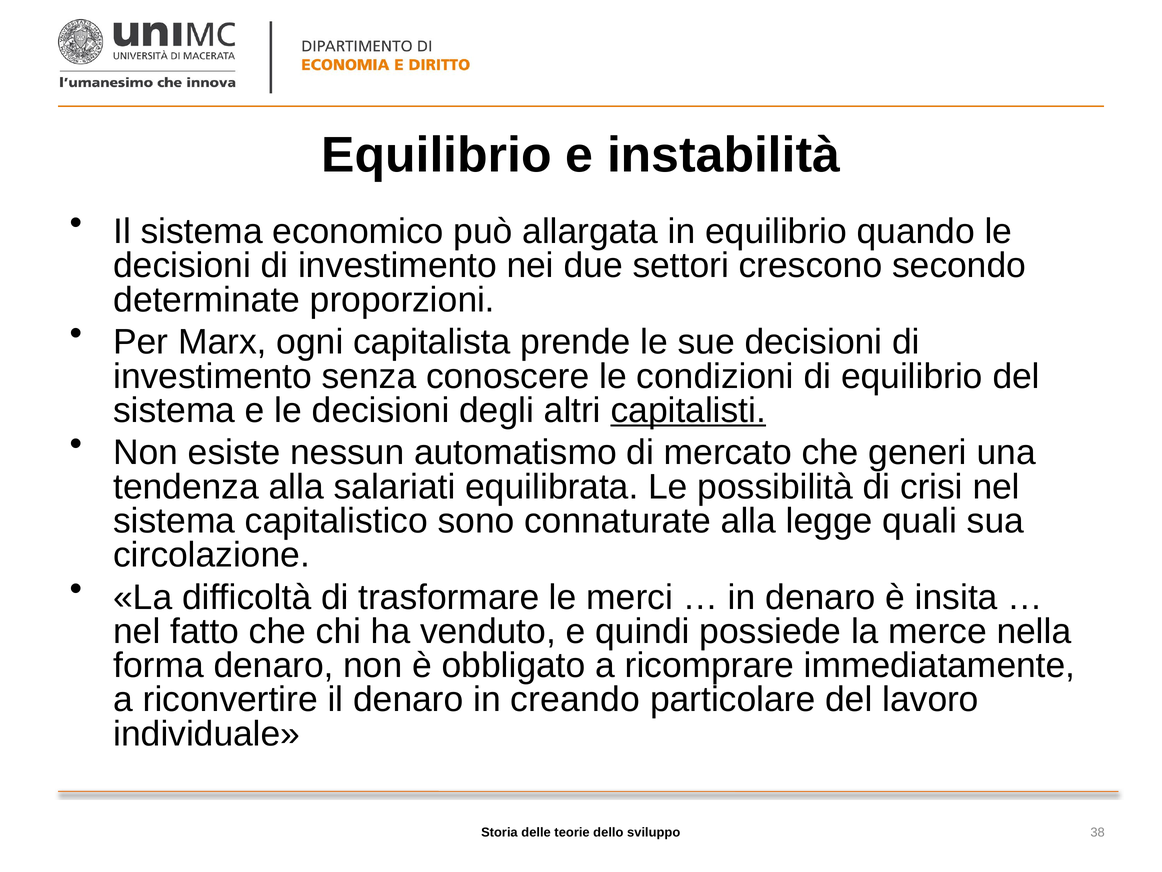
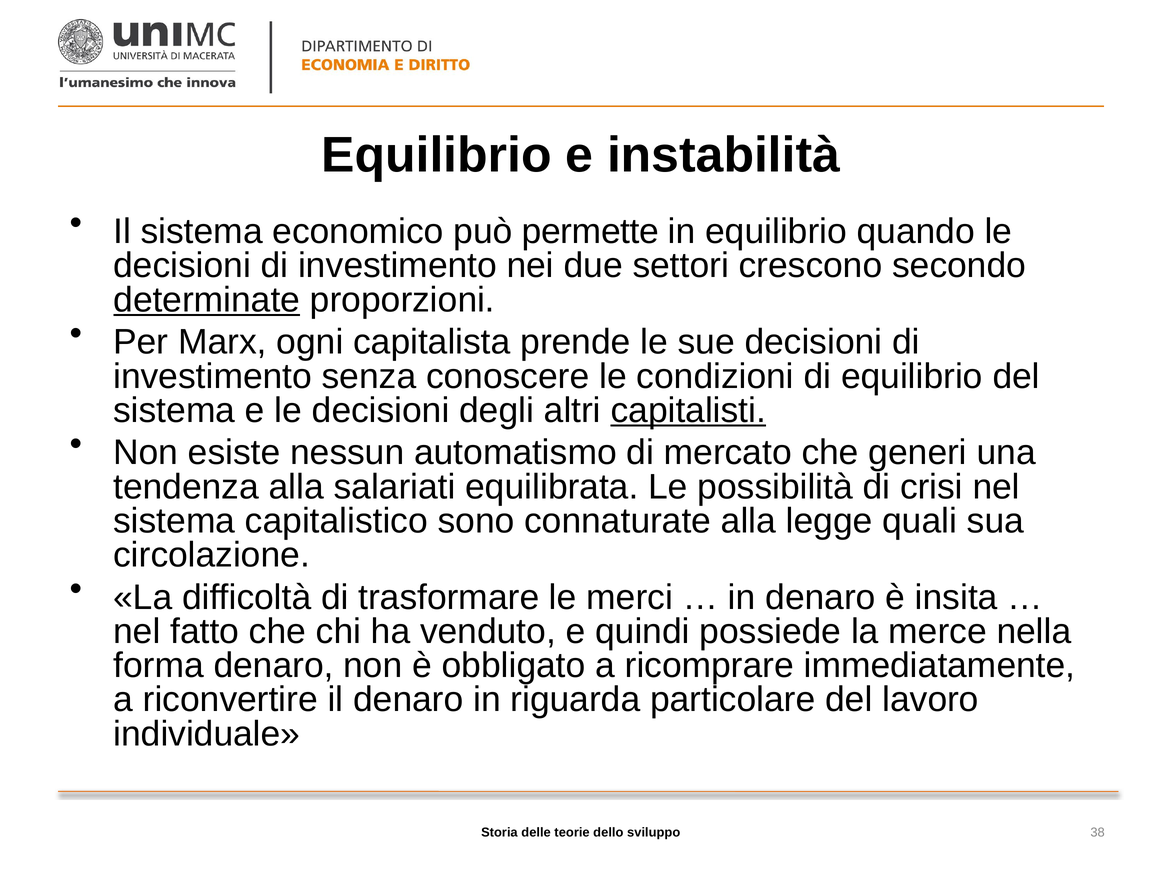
allargata: allargata -> permette (590, 232)
determinate underline: none -> present (207, 300)
creando: creando -> riguarda (575, 699)
